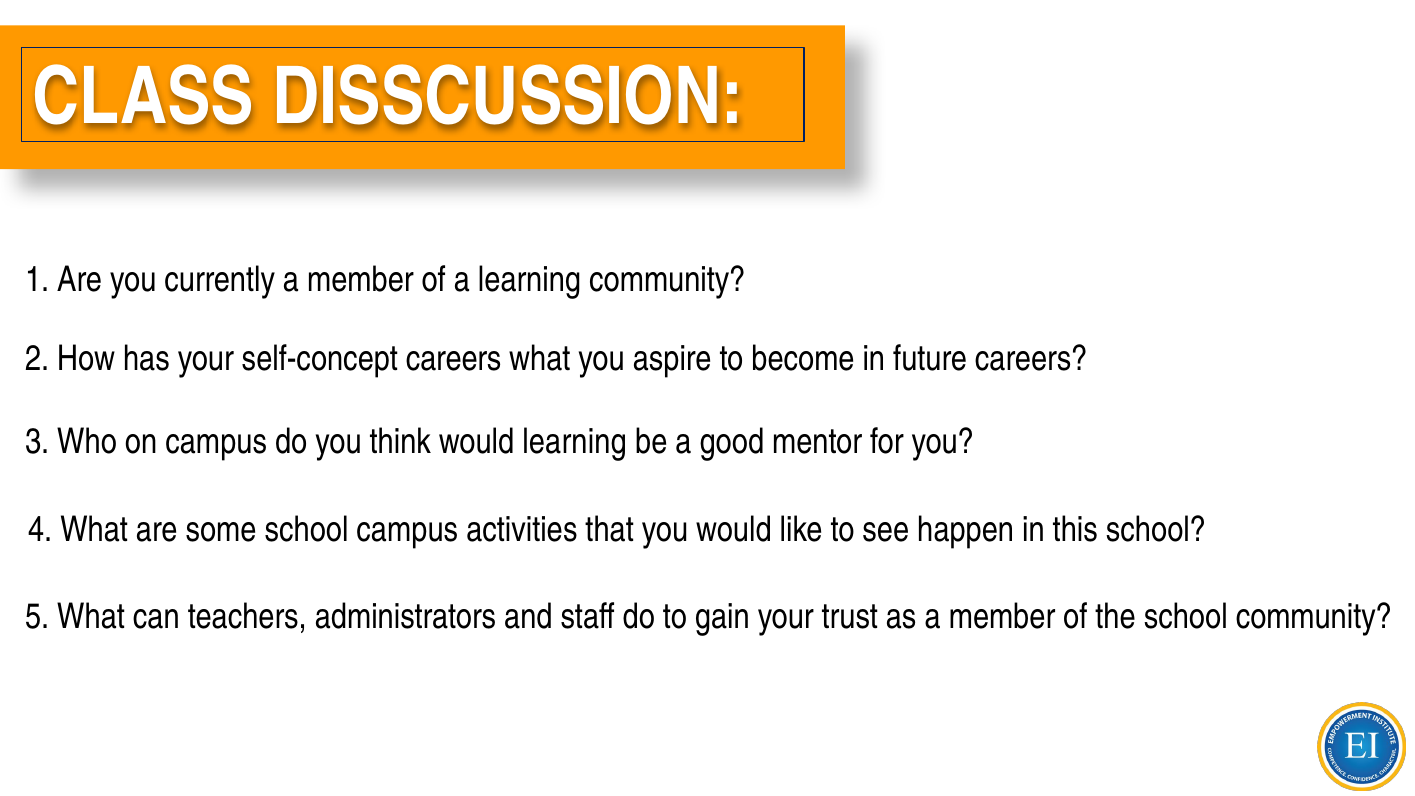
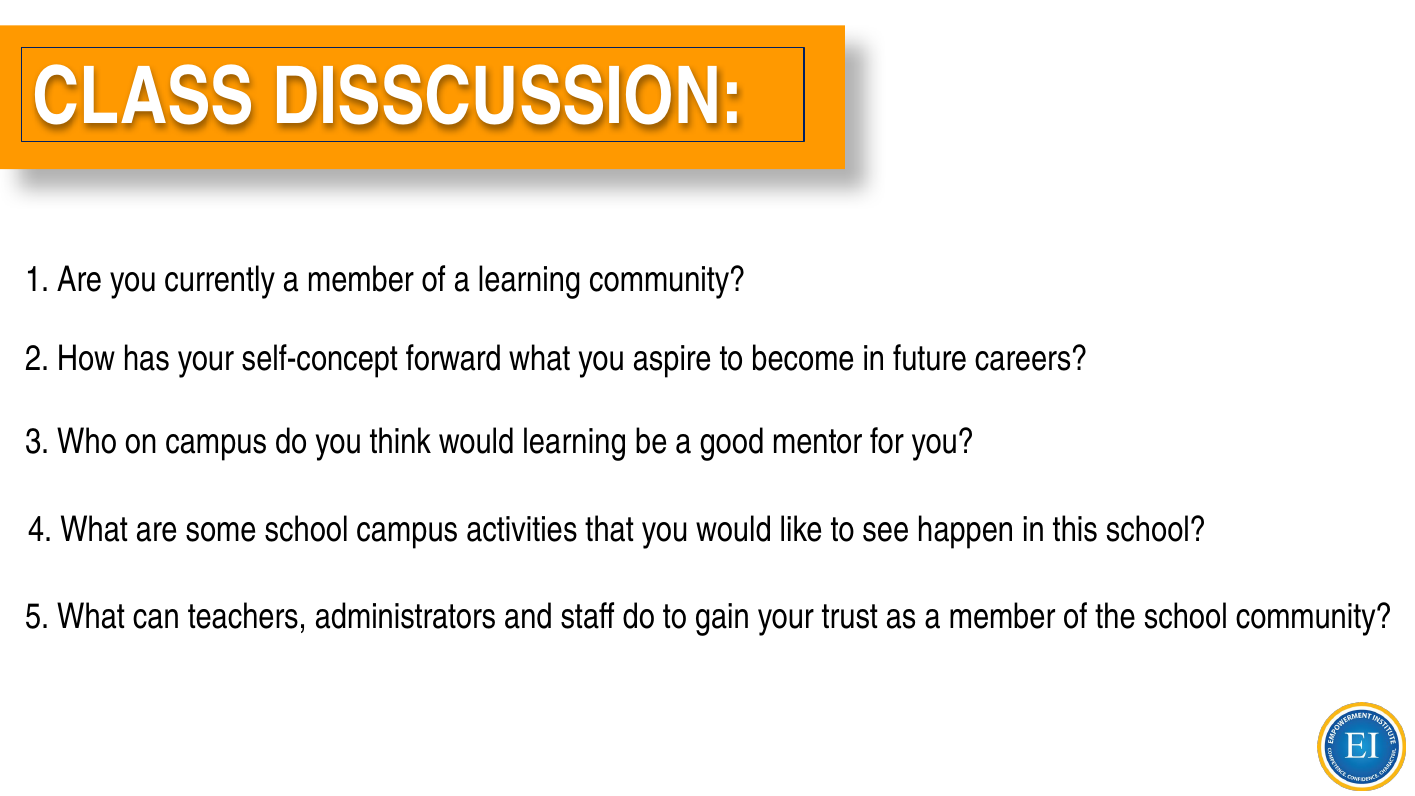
self-concept careers: careers -> forward (454, 359)
